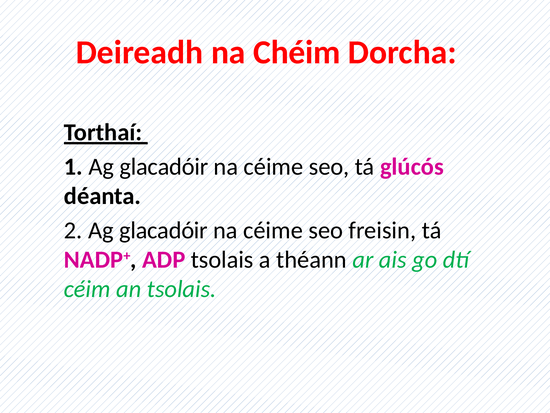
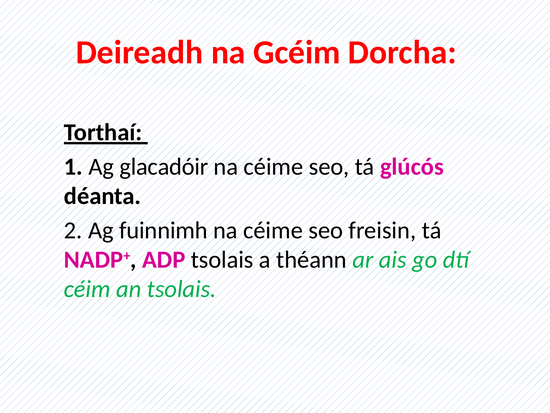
Chéim: Chéim -> Gcéim (297, 52)
2 Ag glacadóir: glacadóir -> fuinnimh (163, 230)
